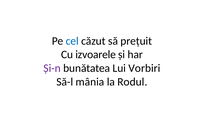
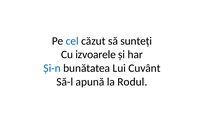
prețuit: prețuit -> sunteți (136, 41)
Și-n colour: purple -> blue (52, 68)
Vorbiri: Vorbiri -> Cuvânt (144, 68)
mânia: mânia -> apună (90, 82)
